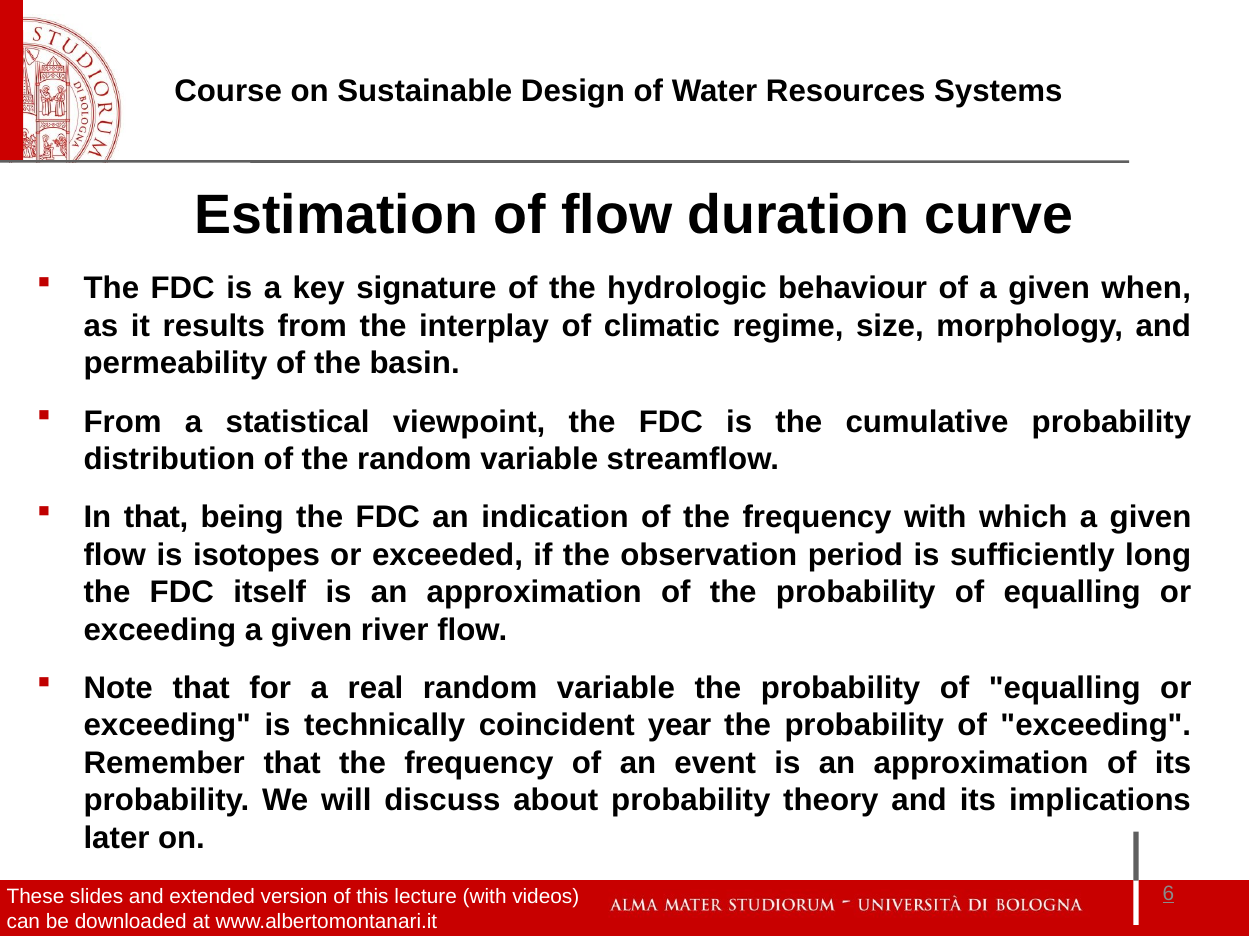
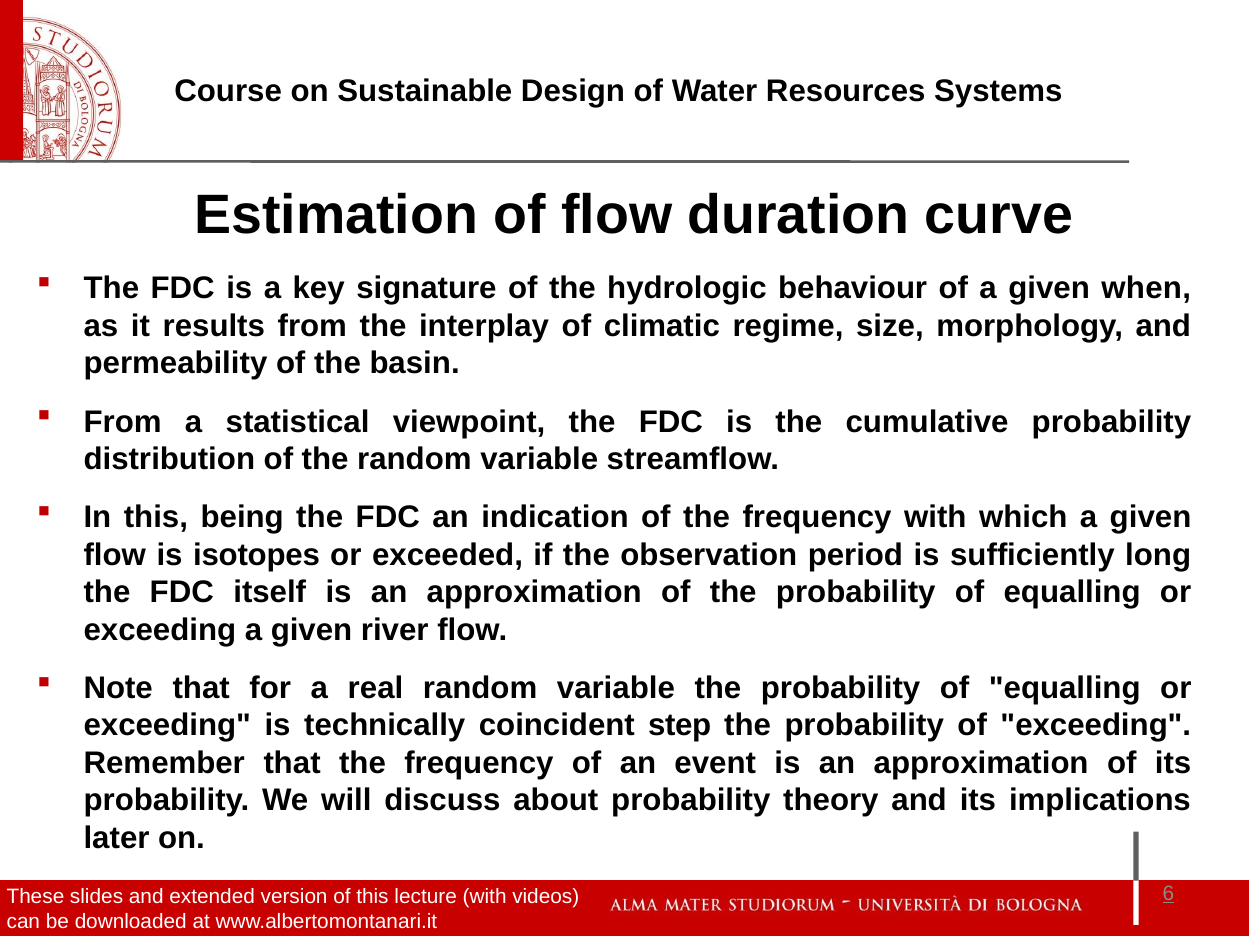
In that: that -> this (156, 518)
year: year -> step (680, 726)
